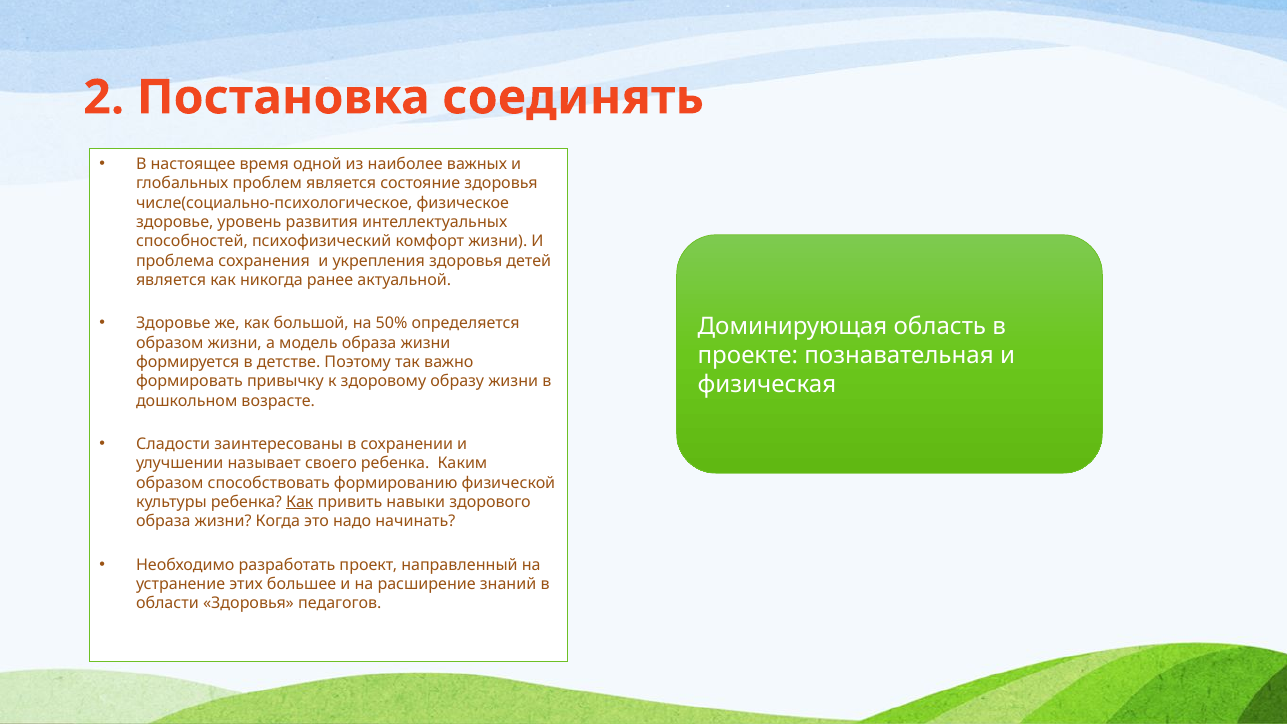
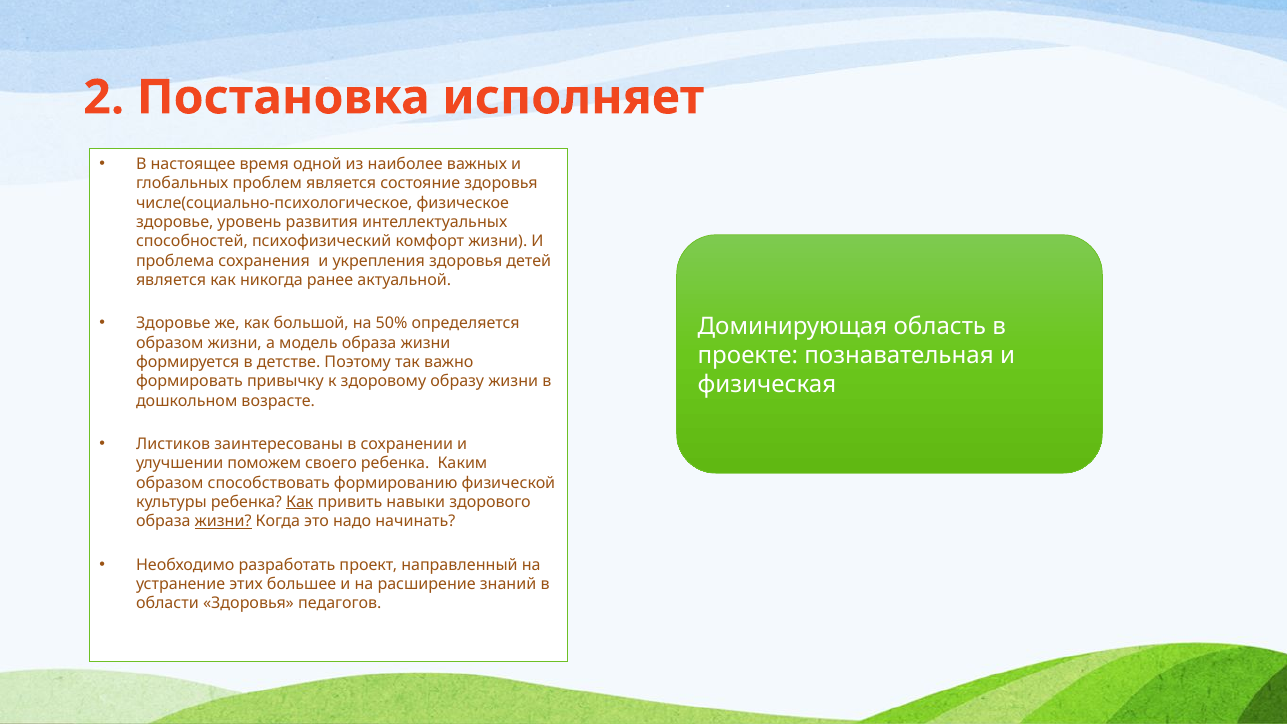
соединять: соединять -> исполняет (573, 97)
Сладости: Сладости -> Листиков (173, 444)
называет: называет -> поможем (264, 463)
жизни underline: none -> present (223, 521)
